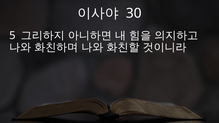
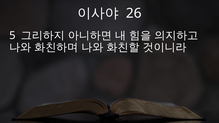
30: 30 -> 26 (134, 13)
